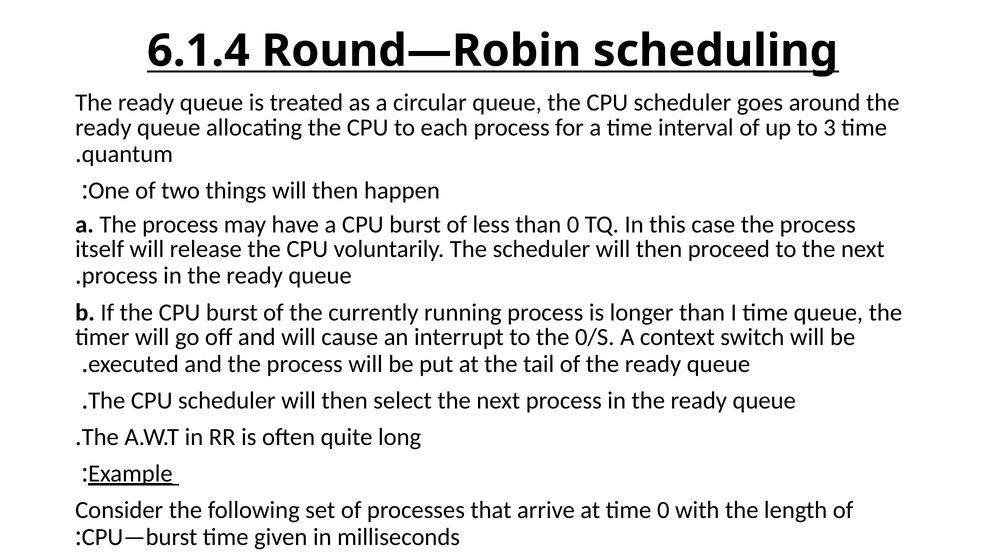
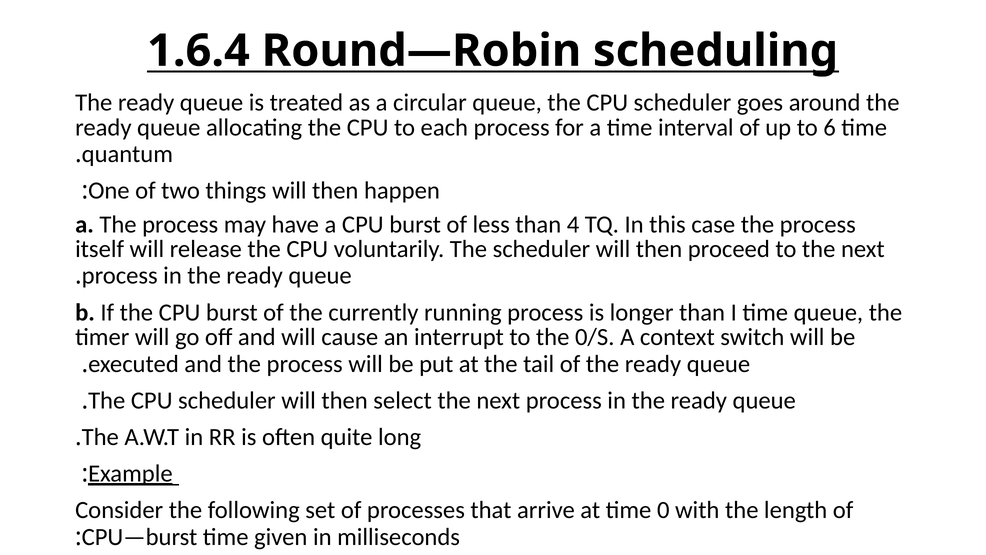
6.1.4: 6.1.4 -> 1.6.4 (198, 51)
3: 3 -> 6 (830, 127)
than 0: 0 -> 4 (573, 225)
